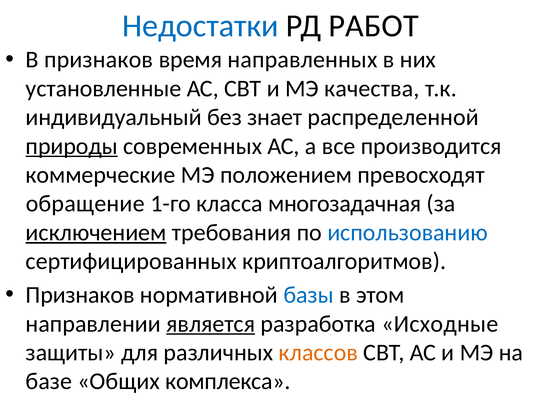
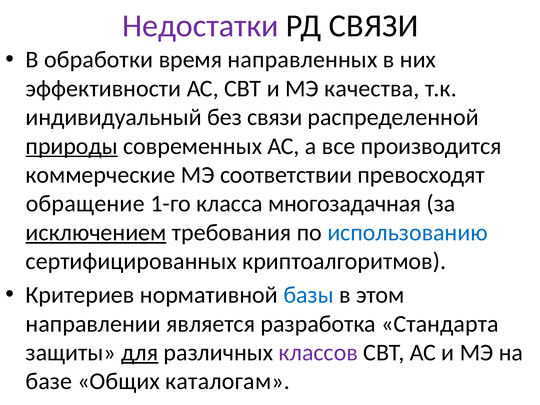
Недостатки colour: blue -> purple (200, 26)
РД РАБОТ: РАБОТ -> СВЯЗИ (374, 26)
В признаков: признаков -> обработки (99, 60)
установленные: установленные -> эффективности (103, 88)
без знает: знает -> связи (275, 117)
положением: положением -> соответствии (286, 175)
Признаков: Признаков -> Критериев (80, 295)
является underline: present -> none (211, 324)
Исходные: Исходные -> Стандарта (440, 324)
для underline: none -> present (140, 353)
классов colour: orange -> purple (318, 353)
комплекса: комплекса -> каталогам (228, 381)
